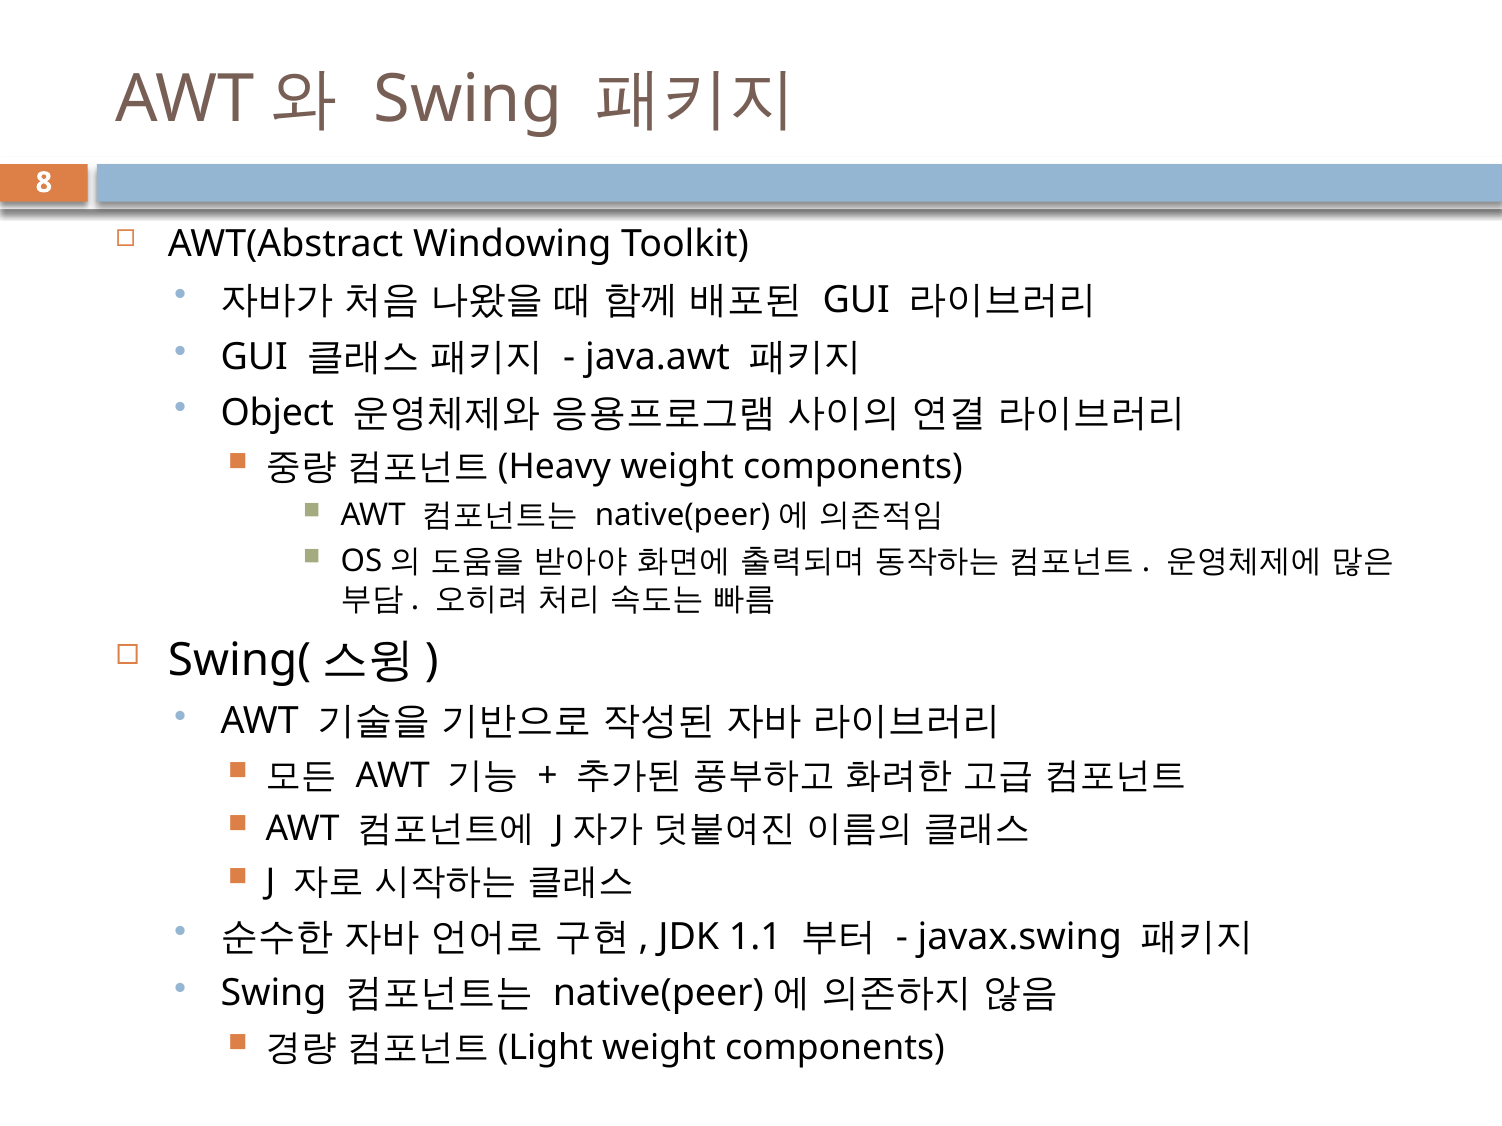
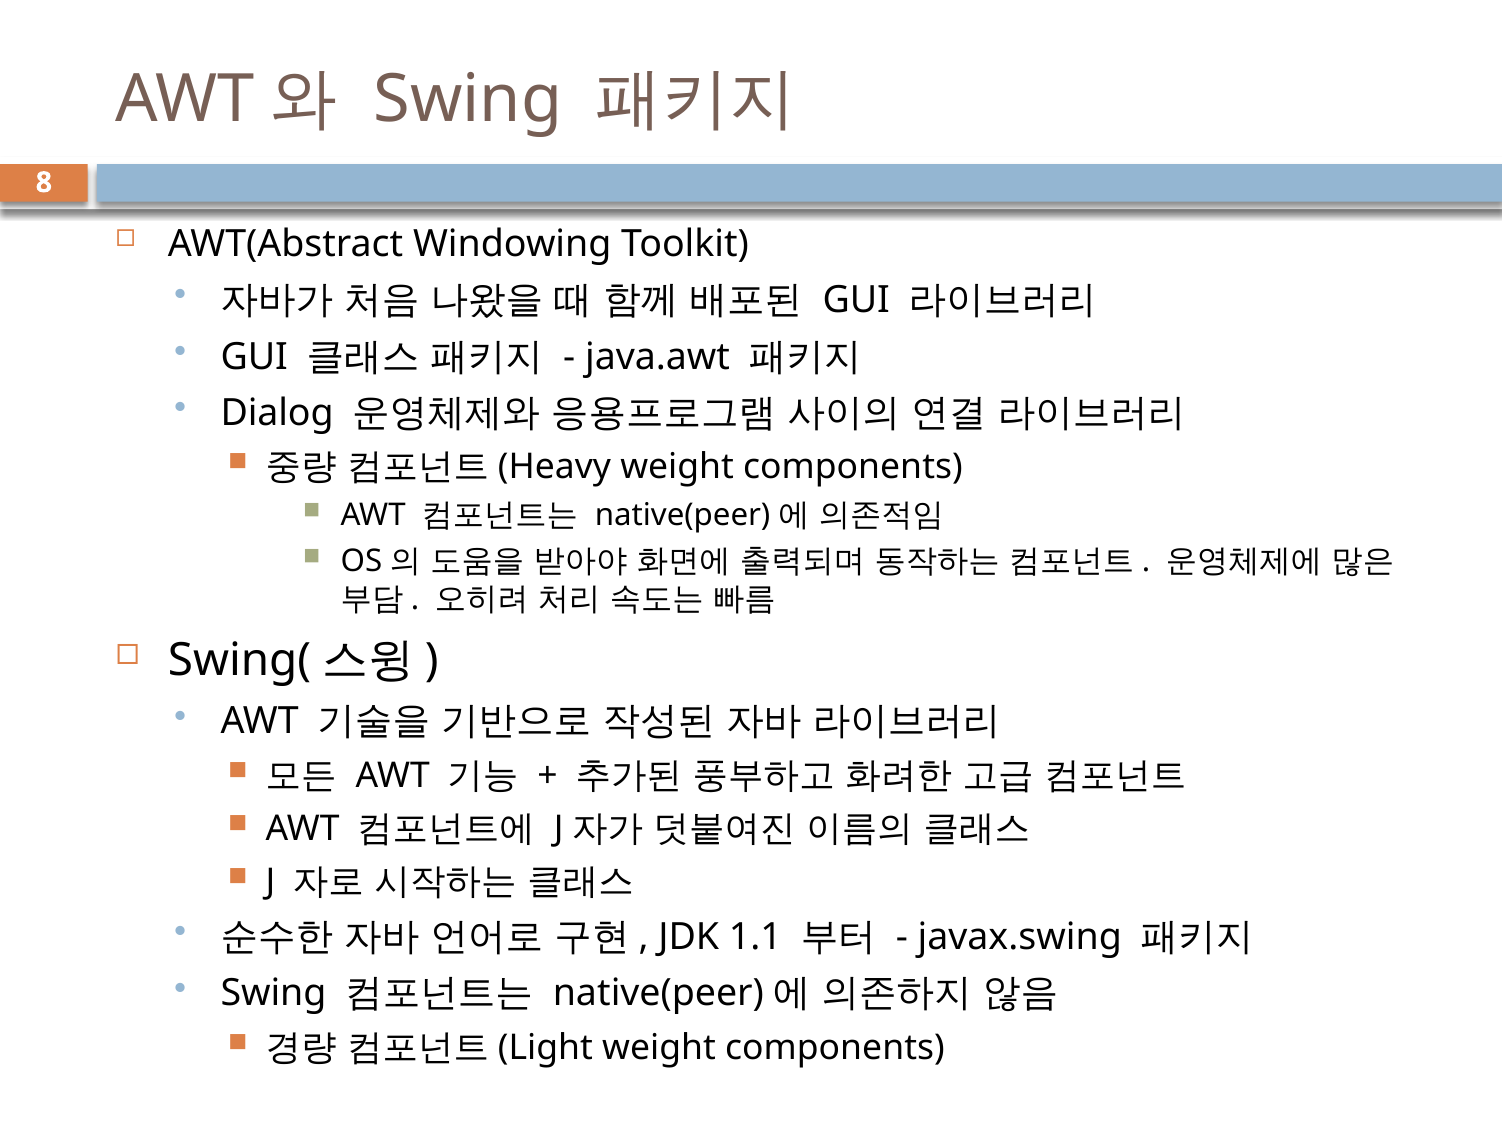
Object: Object -> Dialog (277, 413)
